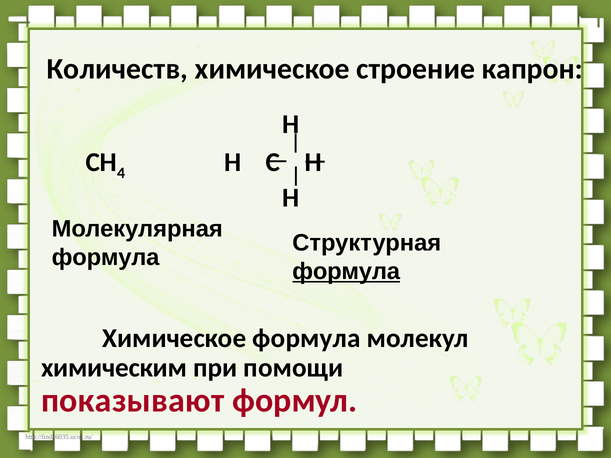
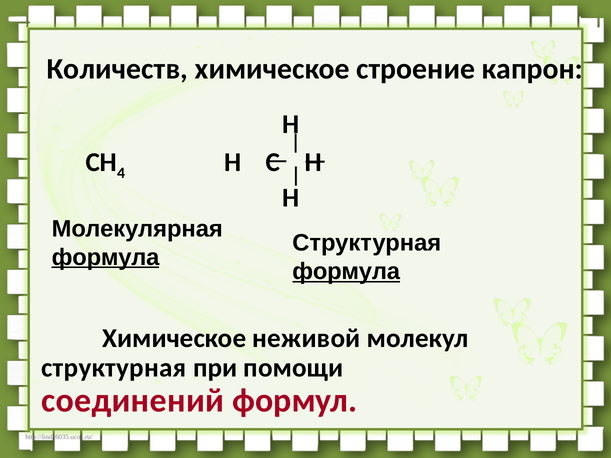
формула underline: none -> present (106, 257)
Химическое формула: формула -> неживой (306, 339)
химическим: химическим -> структурная (114, 368)
показывают: показывают -> соединений (133, 401)
